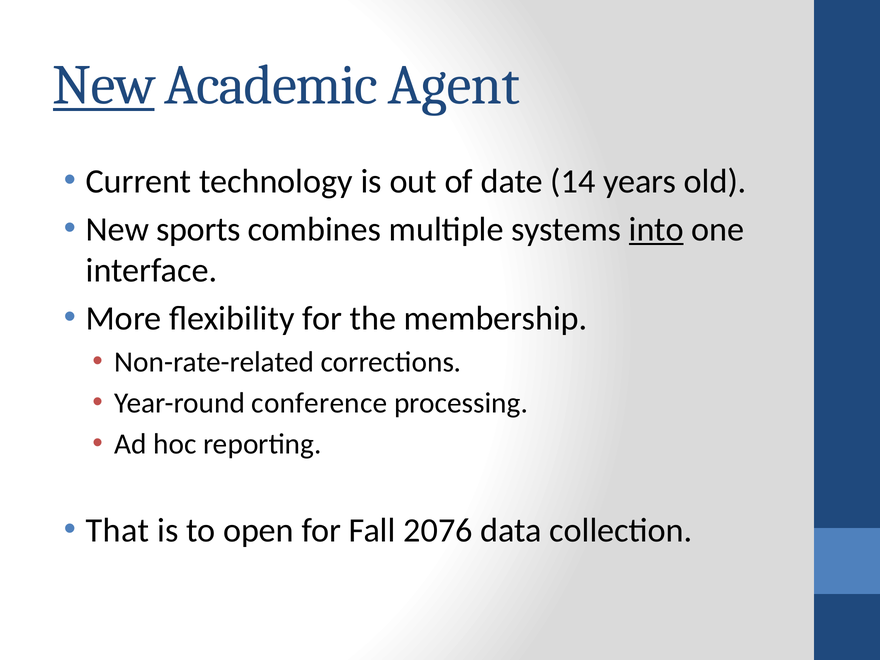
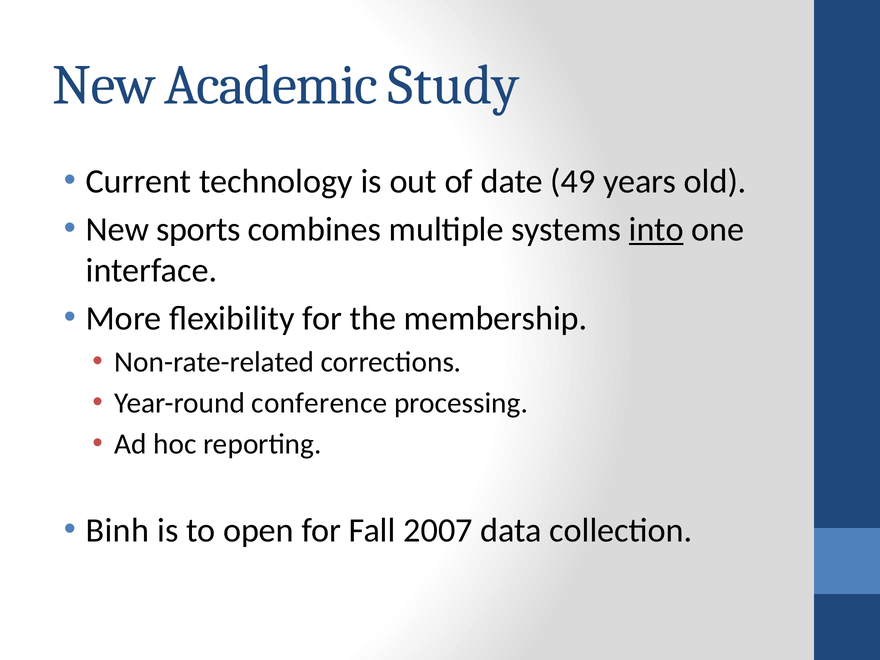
New underline: present -> none (104, 85)
Agent: Agent -> Study (454, 85)
14: 14 -> 49 (573, 181)
That: That -> Binh (118, 530)
2076: 2076 -> 2007 (438, 530)
